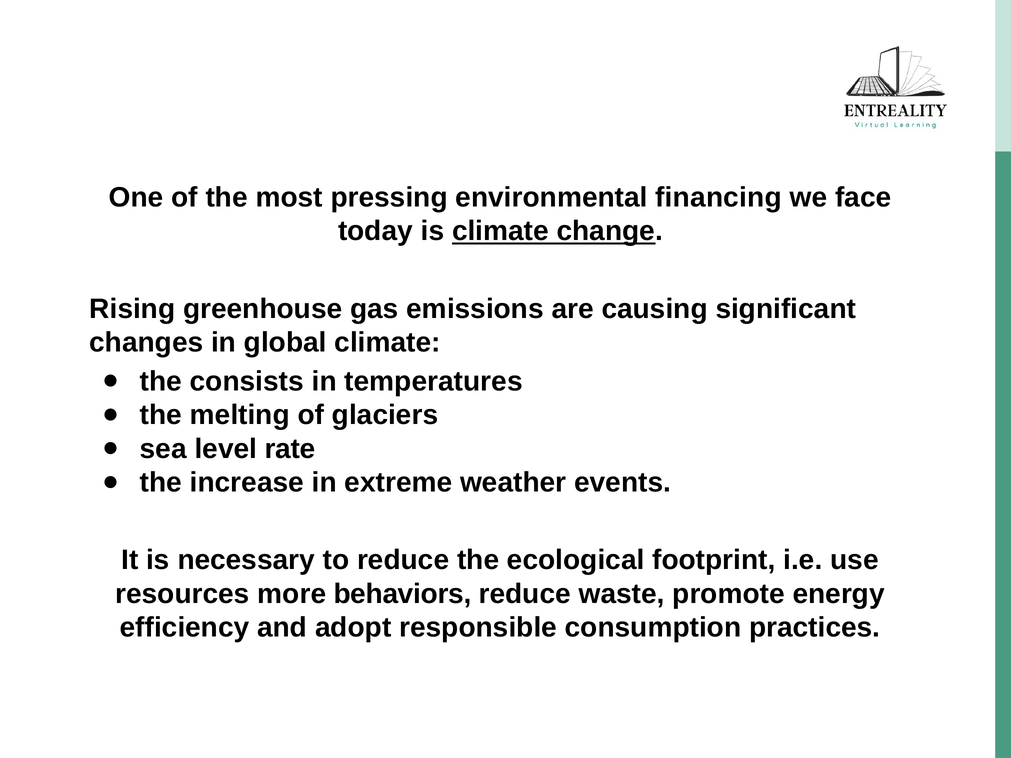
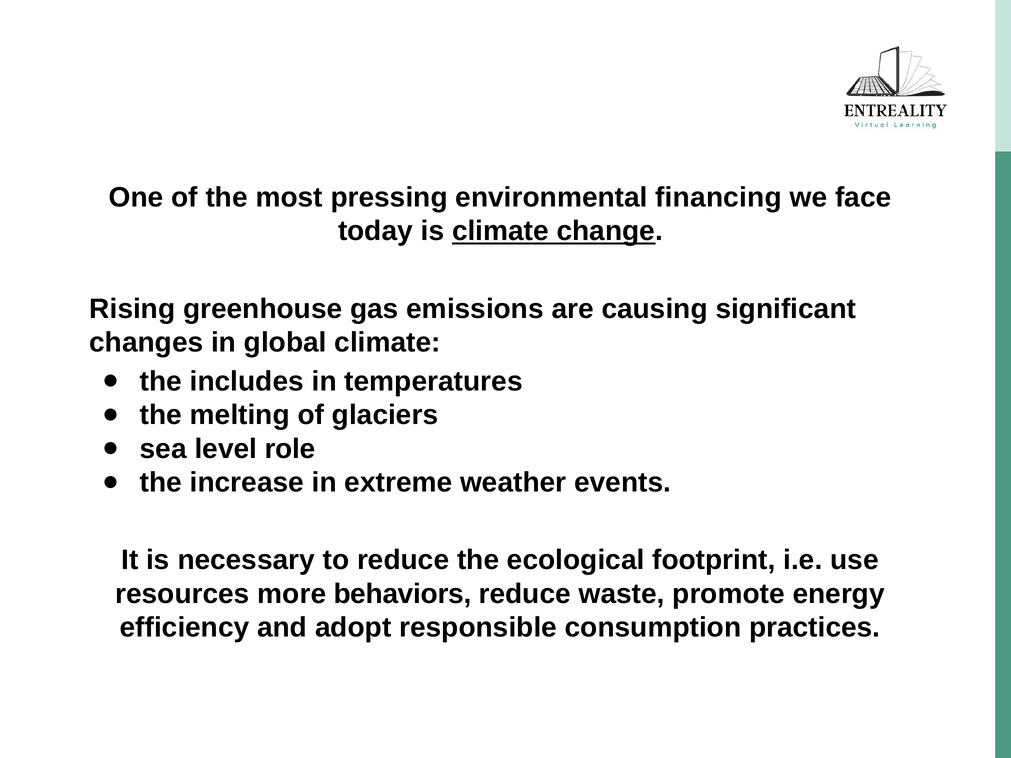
consists: consists -> includes (247, 381)
rate: rate -> role (290, 449)
